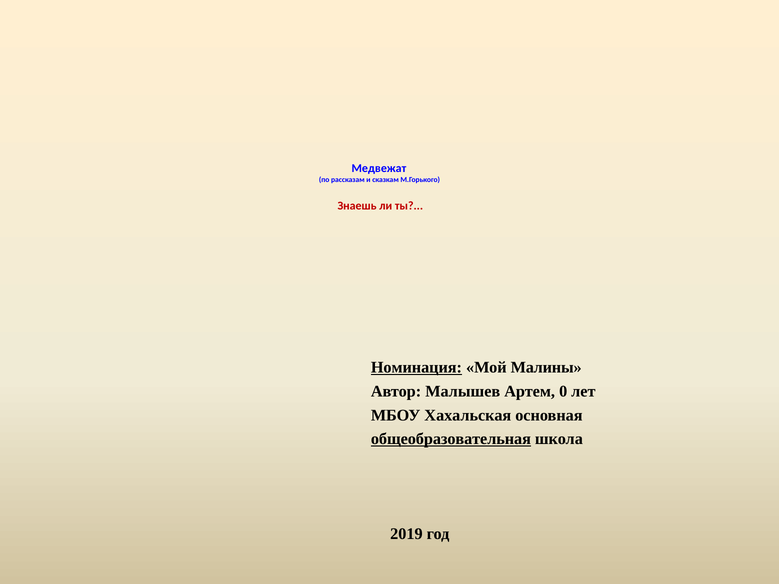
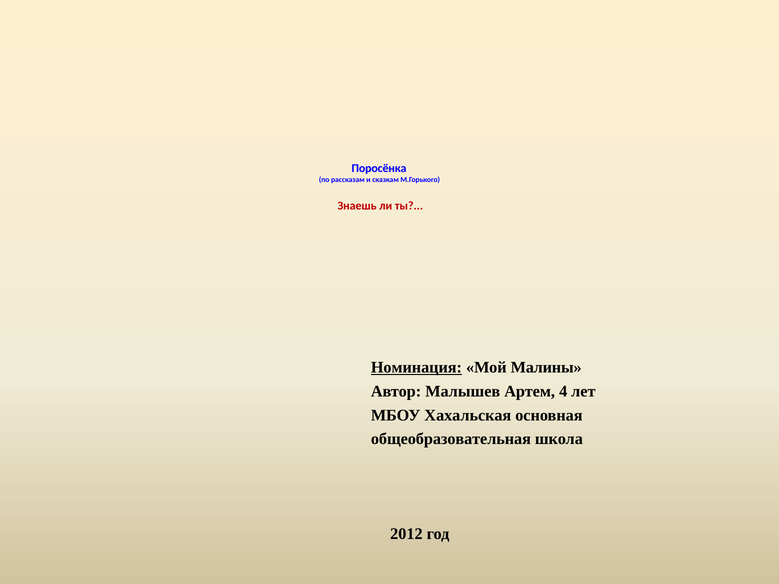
Медвежат: Медвежат -> Поросёнка (379, 168)
0: 0 -> 4 (563, 392)
общеобразовательная underline: present -> none (451, 439)
2019: 2019 -> 2012 (406, 534)
